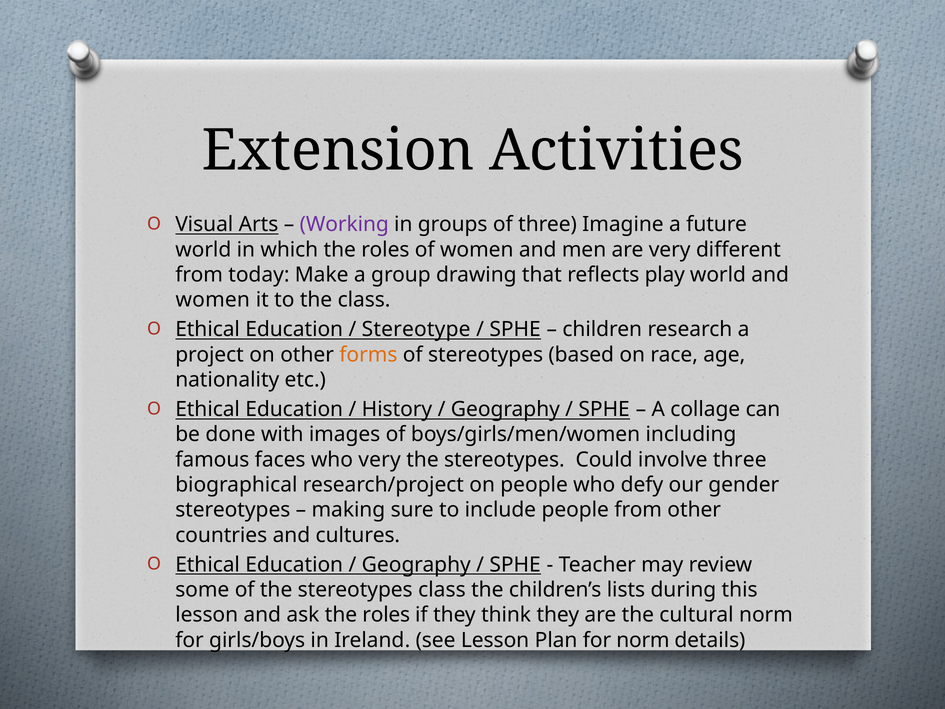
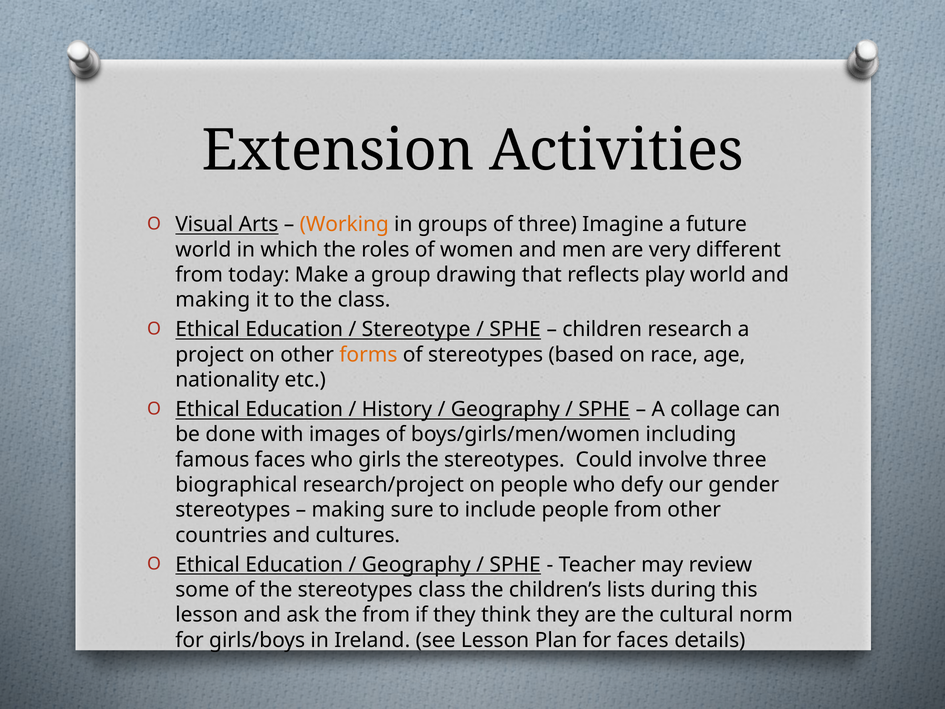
Working colour: purple -> orange (344, 224)
women: women -> making (213, 300)
who very: very -> girls (380, 459)
ask the roles: roles -> from (386, 615)
for norm: norm -> faces (643, 640)
